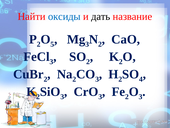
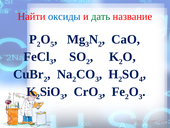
дать colour: black -> green (101, 16)
